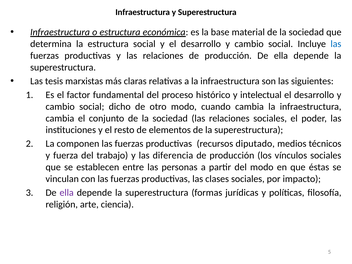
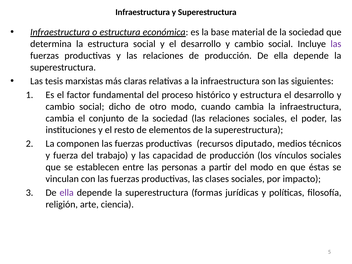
las colour: blue -> purple (336, 44)
y intelectual: intelectual -> estructura (261, 95)
diferencia: diferencia -> capacidad (173, 155)
